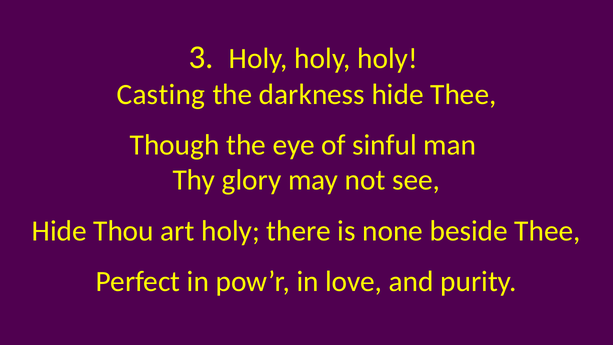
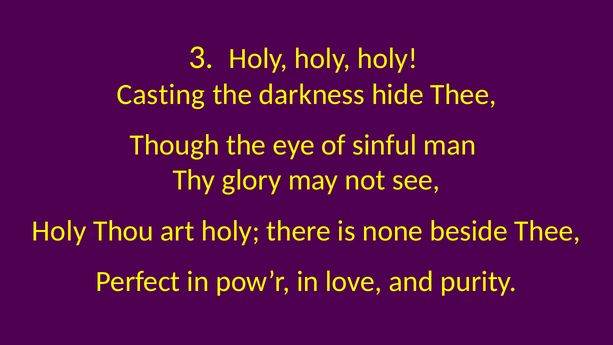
Hide: Hide -> Holy (59, 231)
